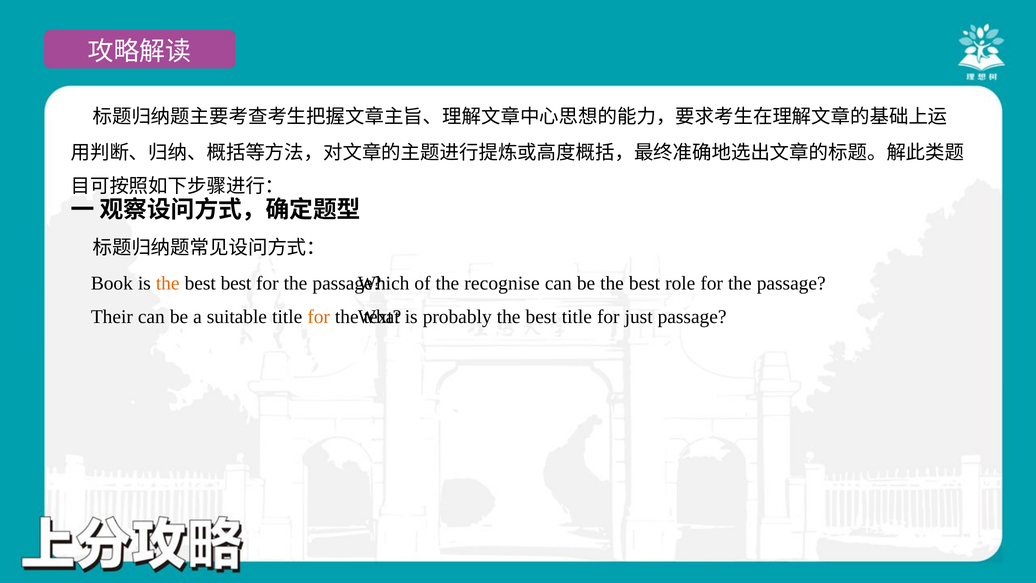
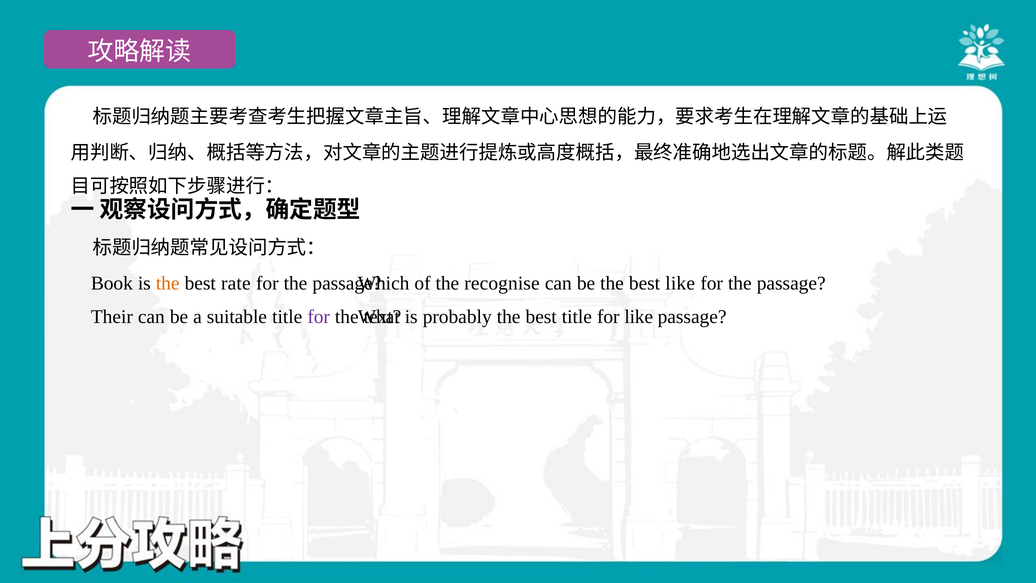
best best: best -> rate (236, 283)
best role: role -> like (680, 283)
for colour: orange -> purple (319, 317)
for just: just -> like (639, 317)
